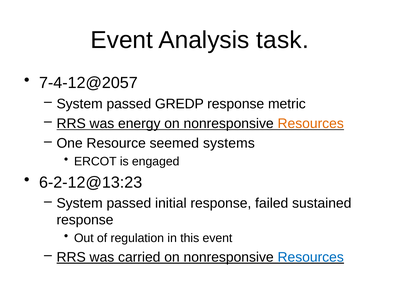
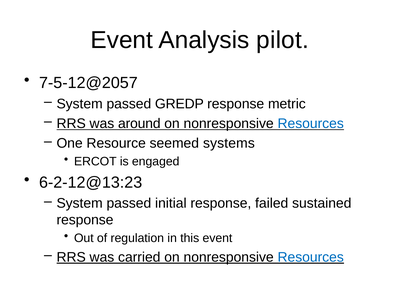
task: task -> pilot (283, 40)
7-4-12@2057: 7-4-12@2057 -> 7-5-12@2057 (88, 83)
energy: energy -> around (139, 124)
Resources colour: orange -> blue (311, 124)
